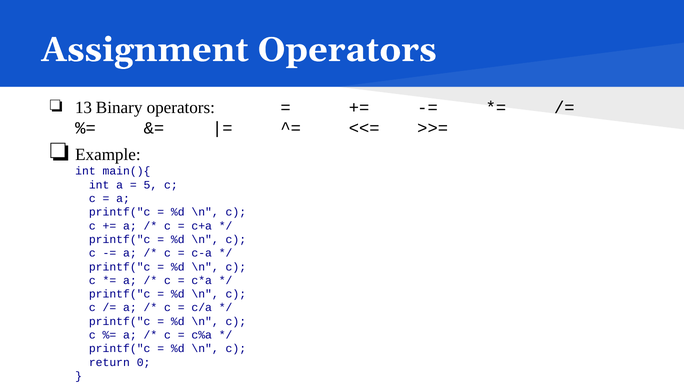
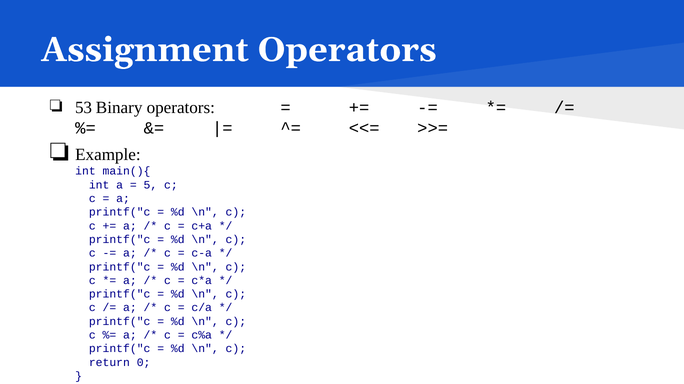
13: 13 -> 53 (84, 108)
